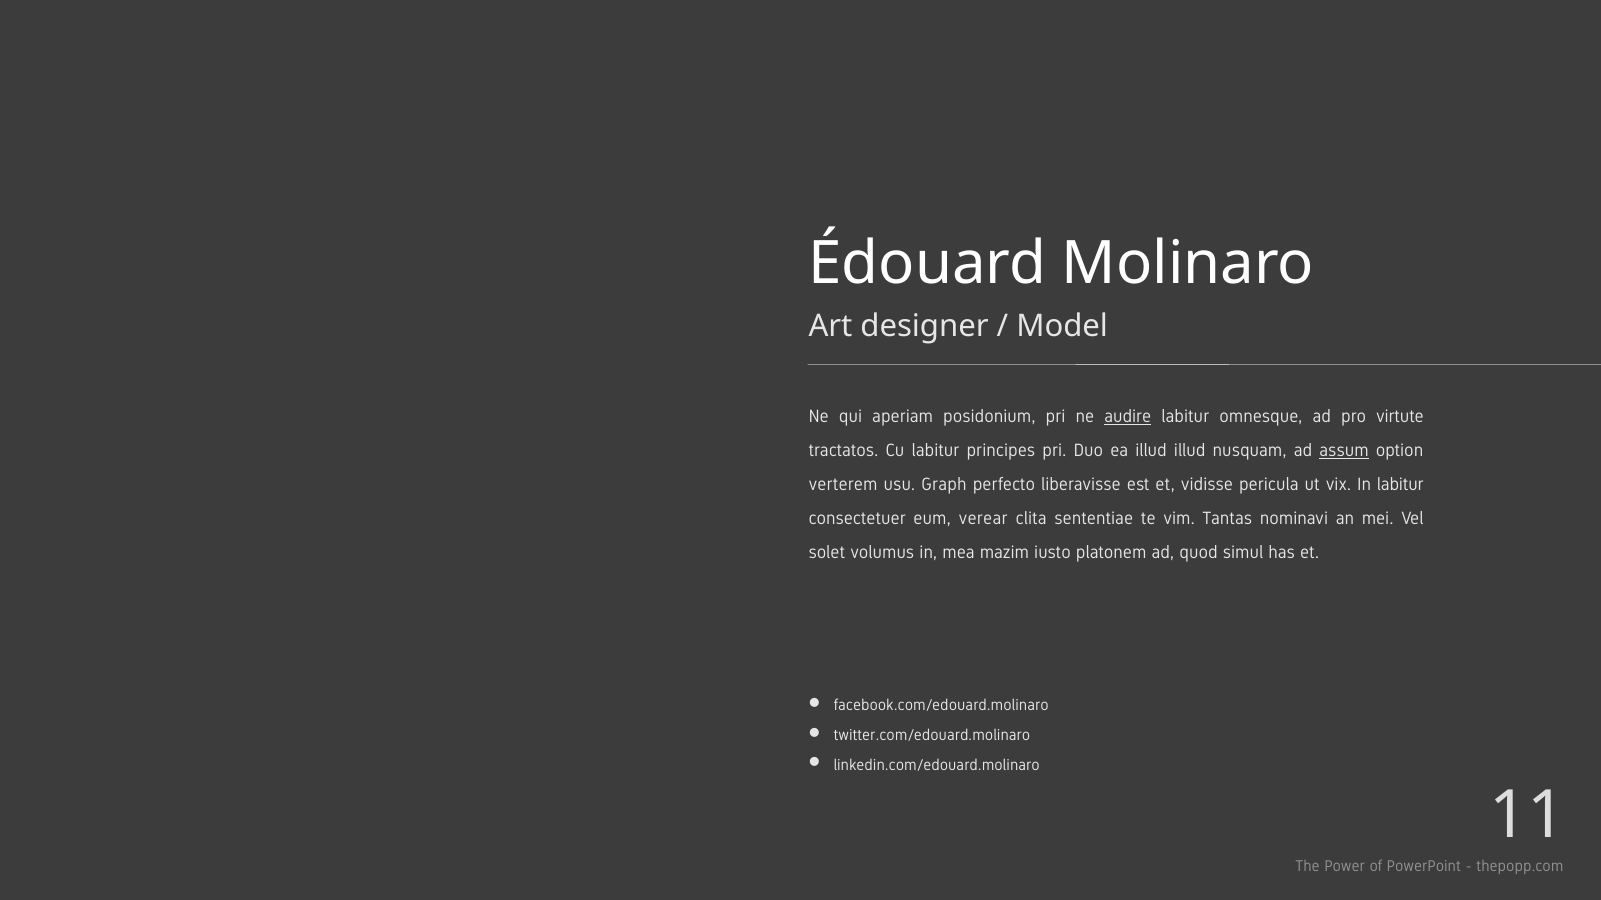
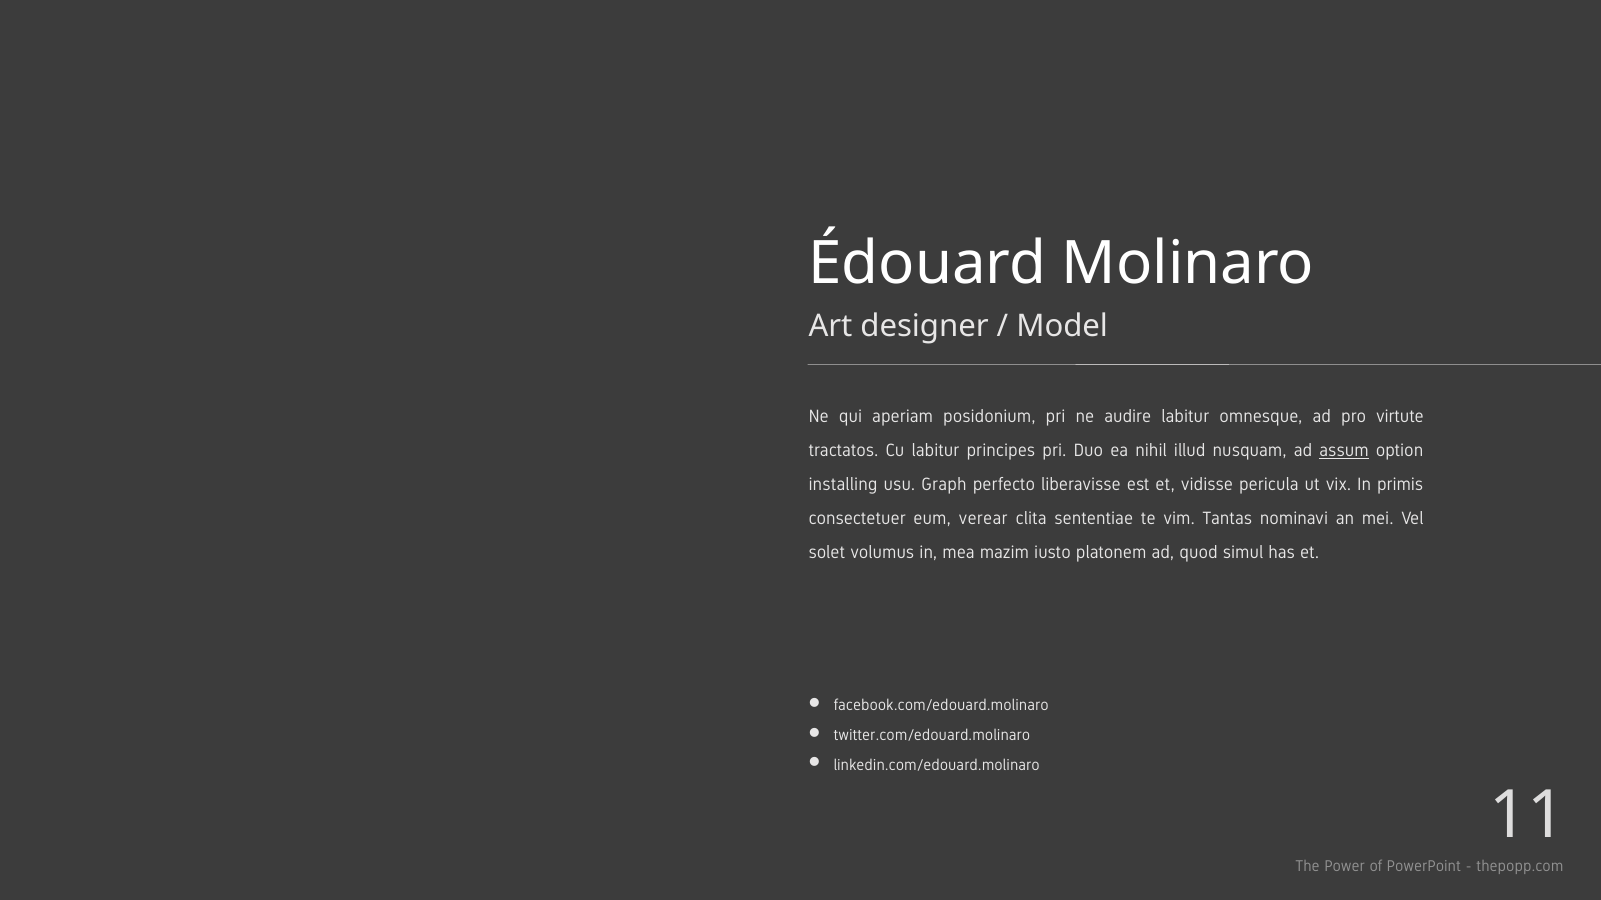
audire underline: present -> none (1128, 417)
ea illud: illud -> nihil (1151, 451)
verterem: verterem -> installing (843, 485)
In labitur: labitur -> primis (1400, 485)
